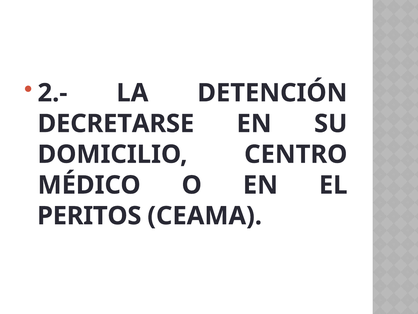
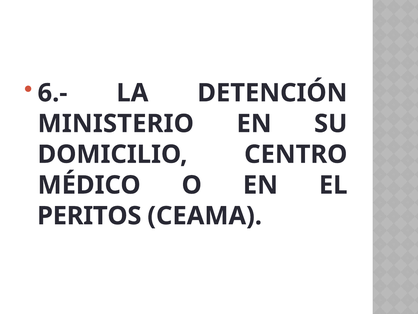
2.-: 2.- -> 6.- (53, 93)
DECRETARSE: DECRETARSE -> MINISTERIO (116, 123)
